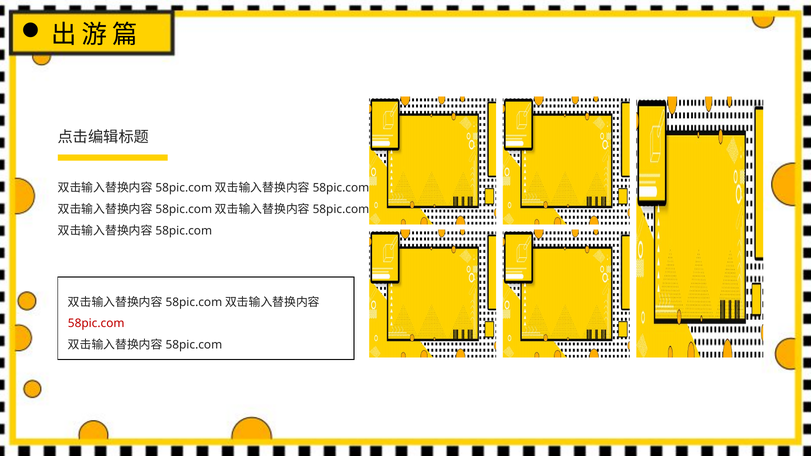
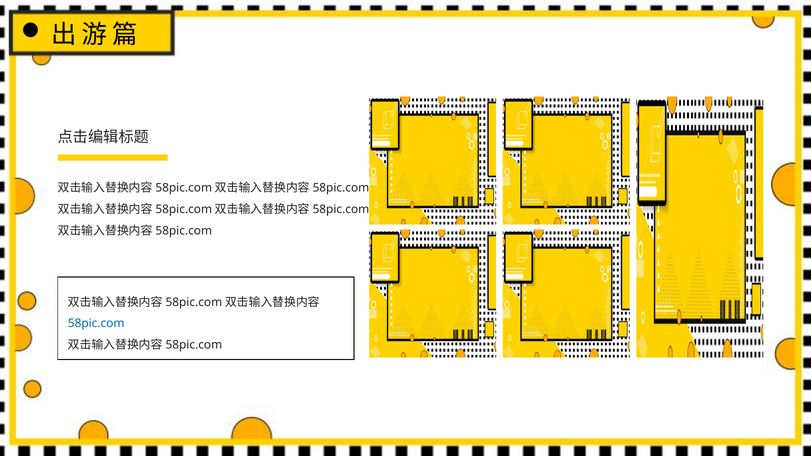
58pic.com colour: red -> blue (96, 324)
